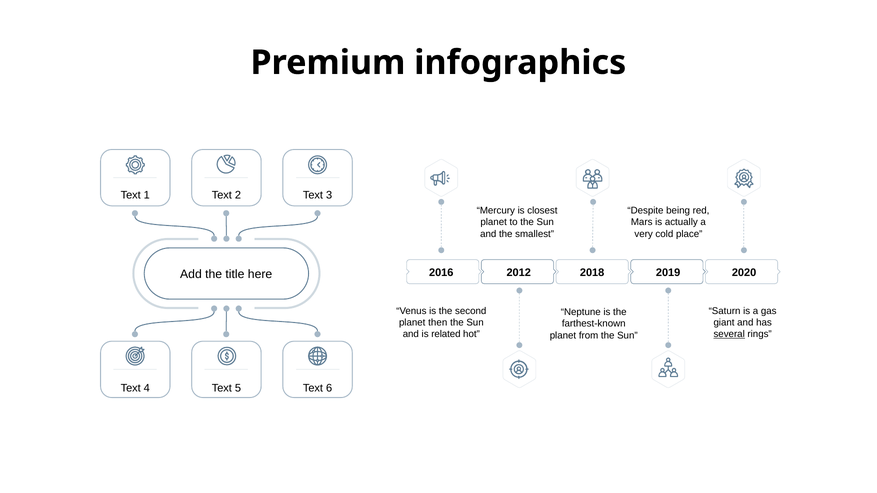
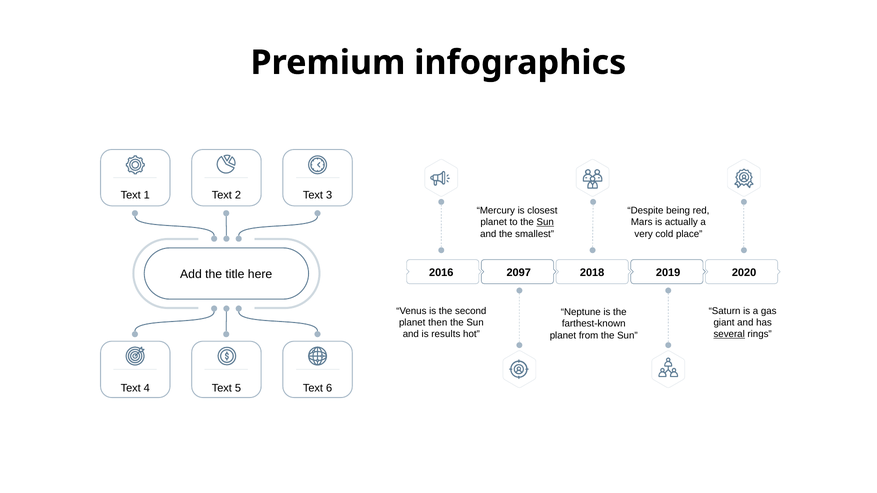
Sun underline: none -> present (545, 222)
2012: 2012 -> 2097 (519, 273)
related: related -> results (446, 334)
